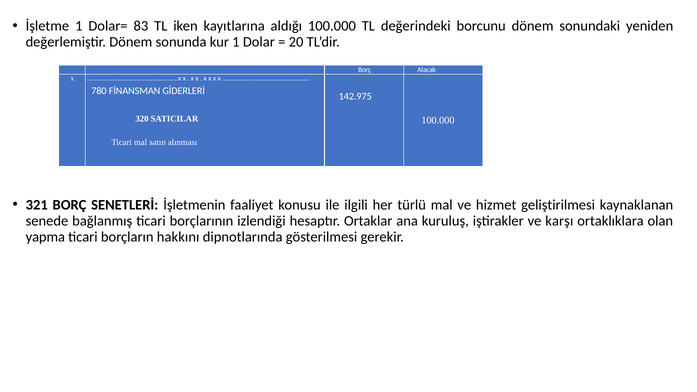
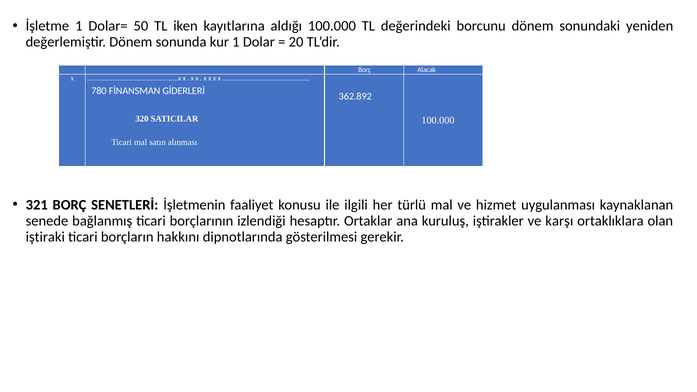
83: 83 -> 50 (141, 26)
142.975: 142.975 -> 362.892 (355, 96)
geliştirilmesi: geliştirilmesi -> uygulanması (558, 205)
yapma: yapma -> iştiraki (45, 237)
